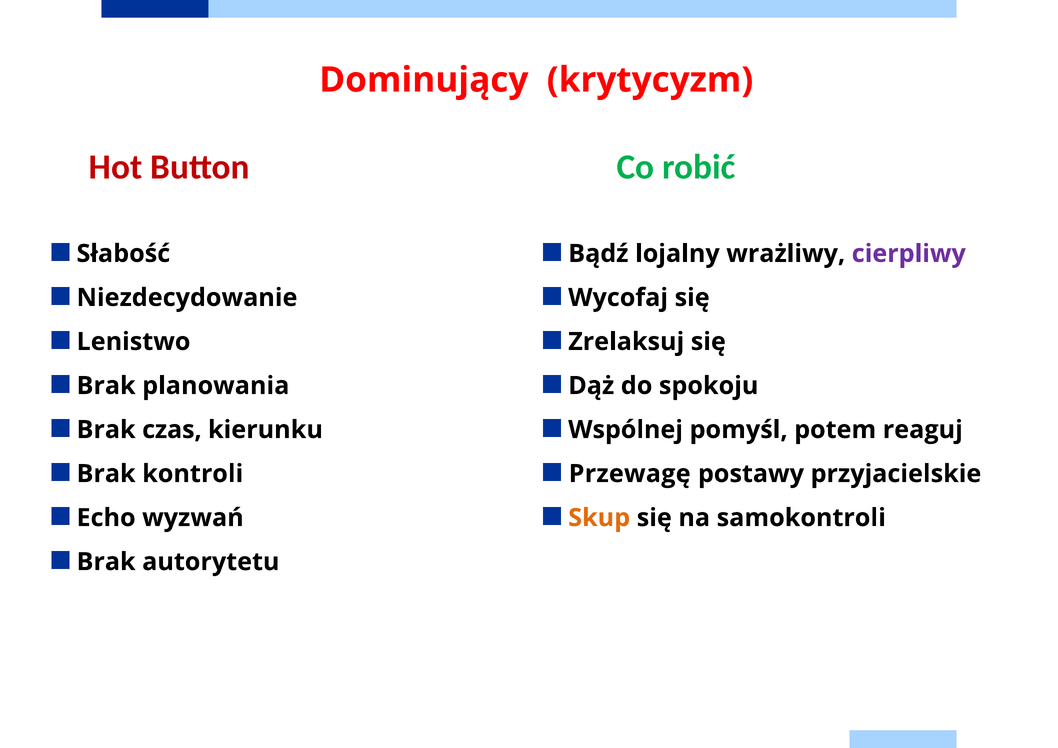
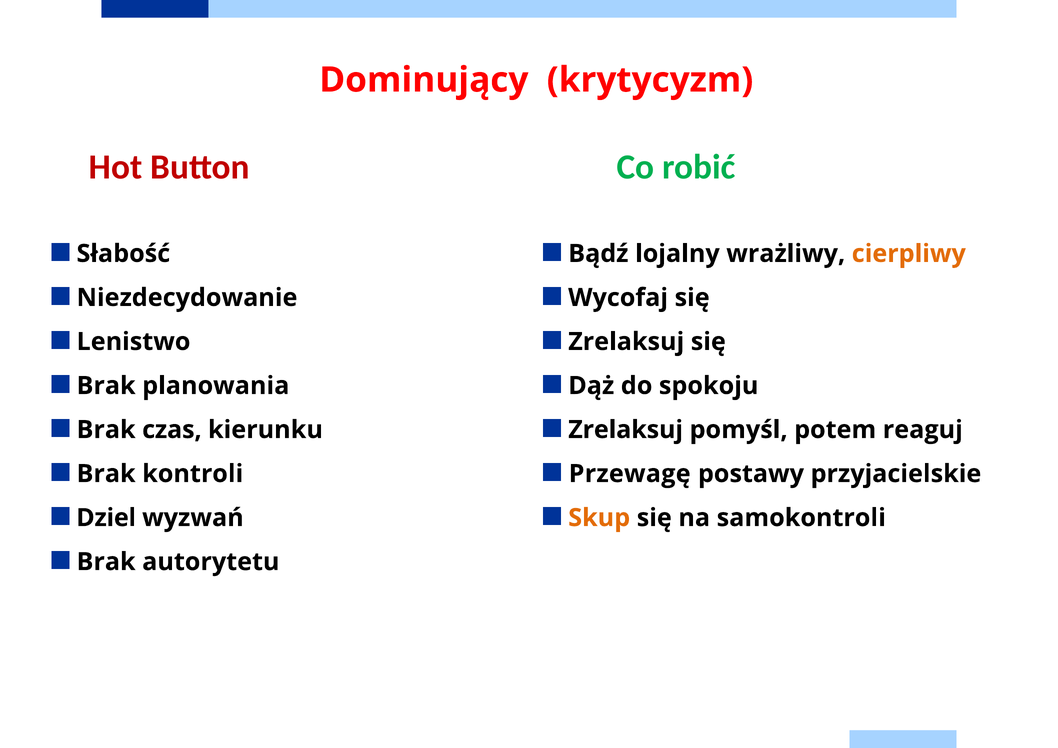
cierpliwy colour: purple -> orange (909, 254)
Wspólnej: Wspólnej -> Zrelaksuj (626, 430)
Echo: Echo -> Dziel (106, 518)
